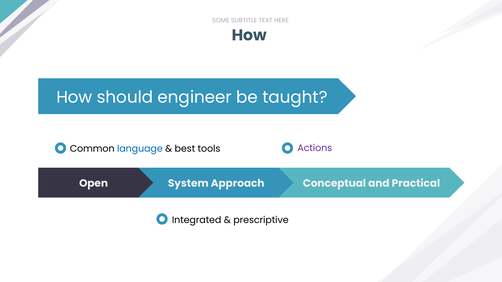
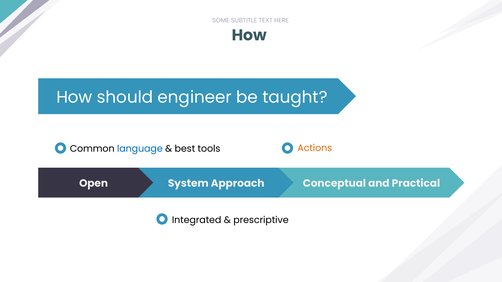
Actions colour: purple -> orange (315, 148)
